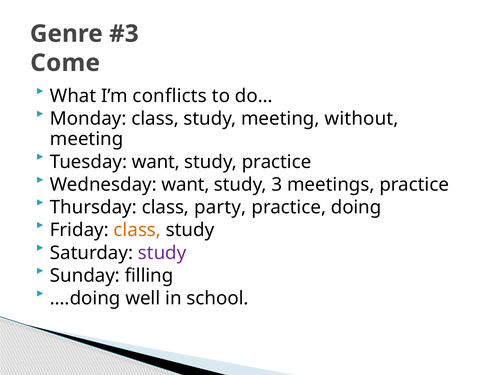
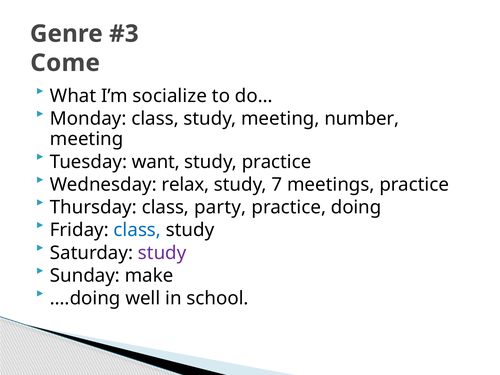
conflicts: conflicts -> socialize (170, 96)
without: without -> number (362, 119)
Wednesday want: want -> relax (185, 185)
3: 3 -> 7 (277, 185)
class colour: orange -> blue (137, 230)
filling: filling -> make (149, 276)
